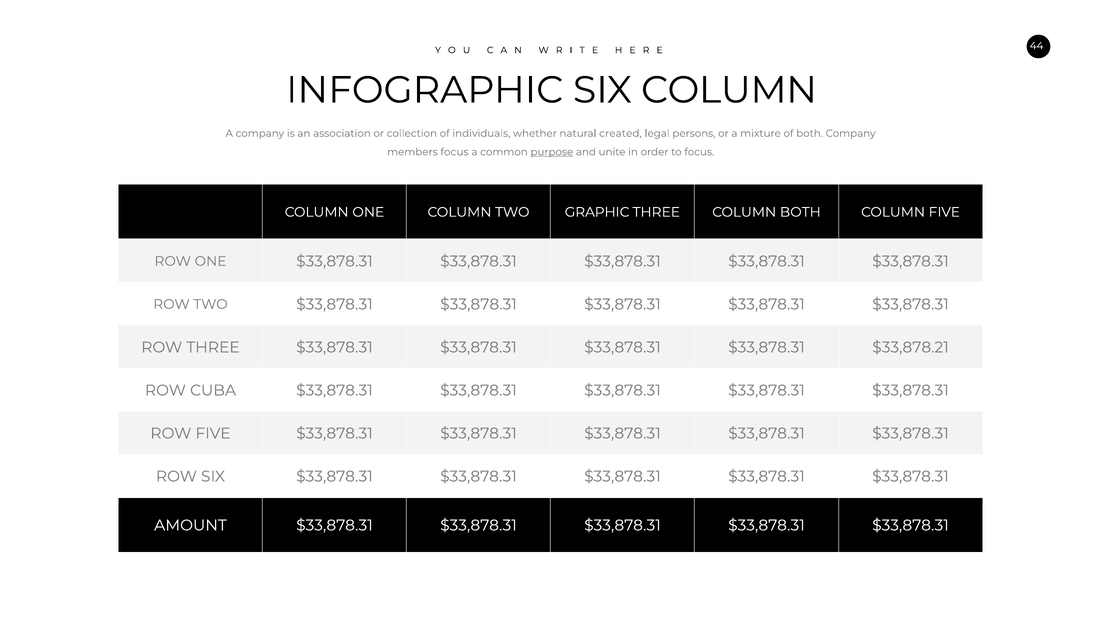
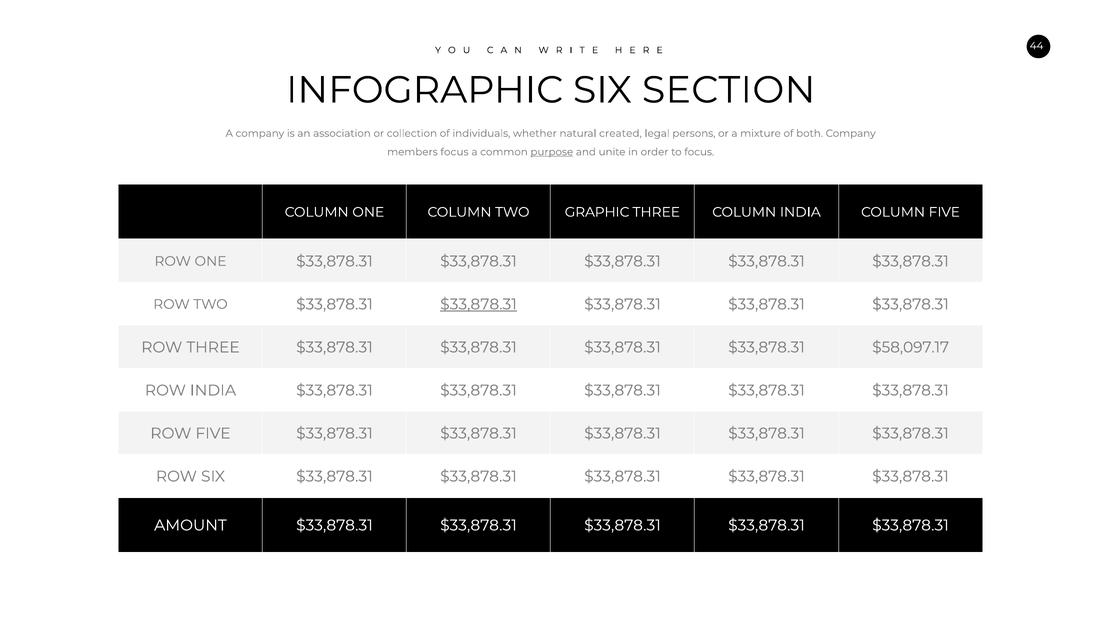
SIX COLUMN: COLUMN -> SECTION (729, 90)
COLUMN BOTH: BOTH -> INDIA (800, 212)
$33,878.31 underline: none -> present (478, 305)
$33,878.21: $33,878.21 -> $58,097.17 (911, 348)
ROW CUBA: CUBA -> INDIA (213, 391)
